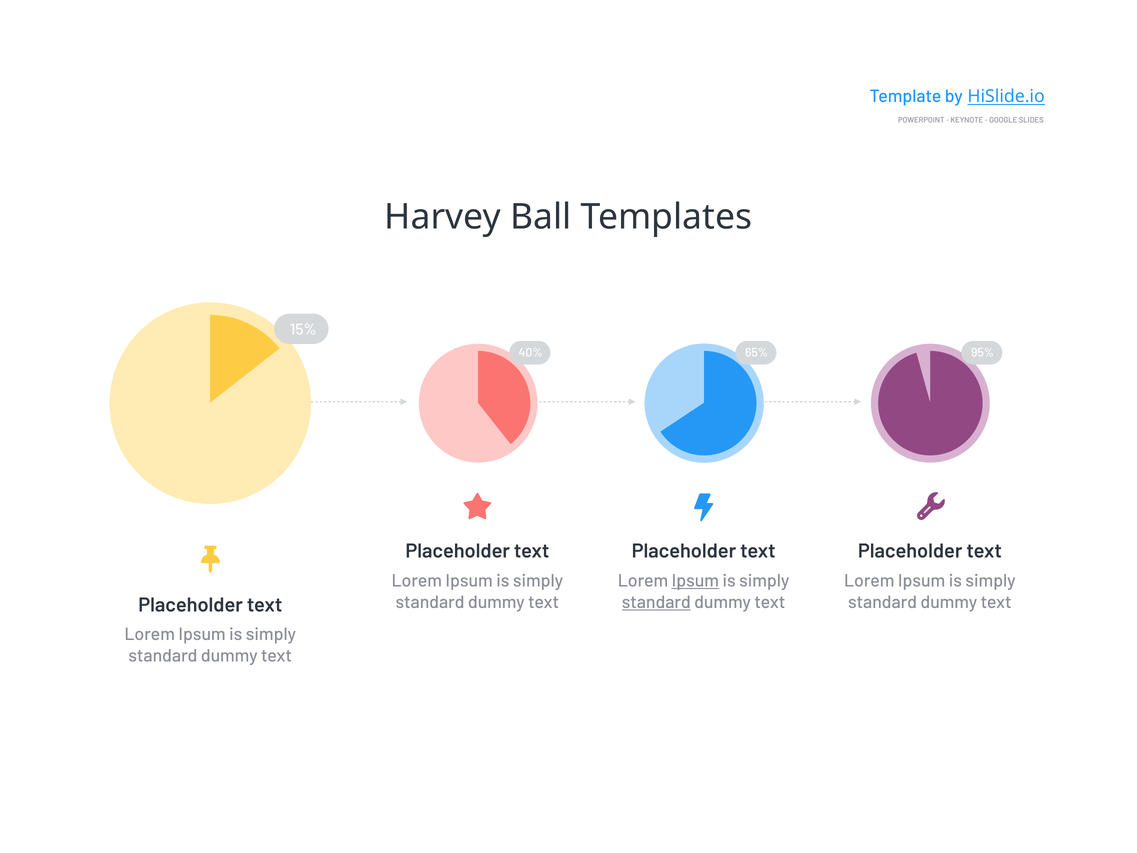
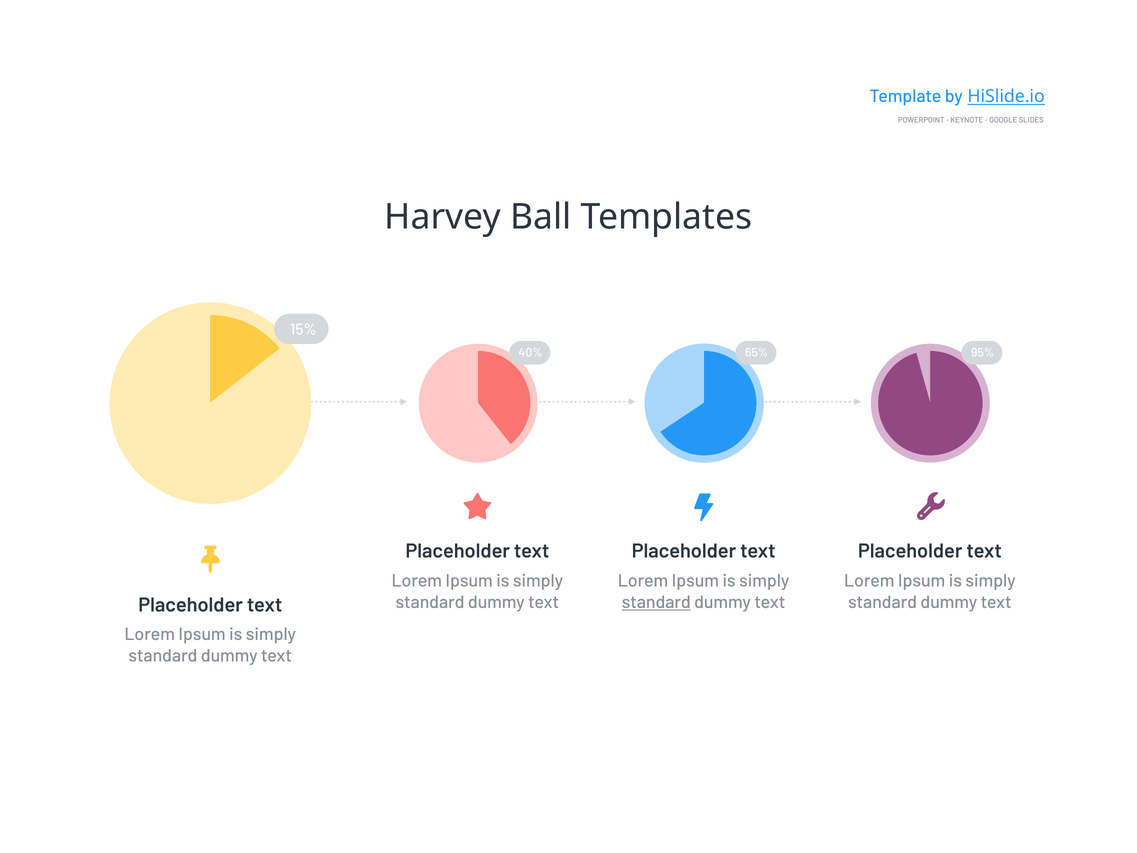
Ipsum underline: present -> none (695, 581)
